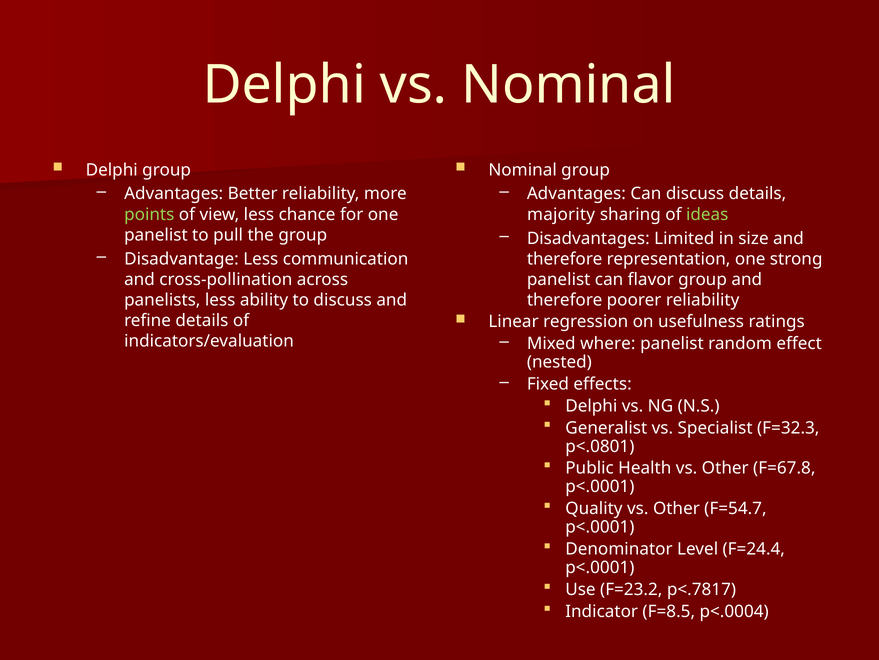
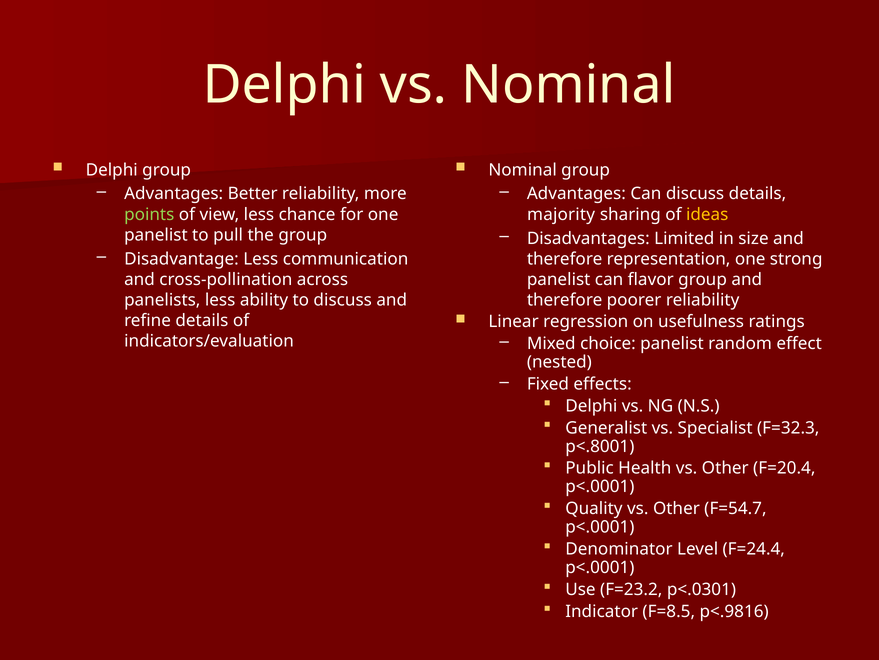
ideas colour: light green -> yellow (707, 214)
where: where -> choice (608, 343)
p<.0801: p<.0801 -> p<.8001 (600, 446)
F=67.8: F=67.8 -> F=20.4 (784, 468)
p<.7817: p<.7817 -> p<.0301 (701, 589)
p<.0004: p<.0004 -> p<.9816 (734, 611)
